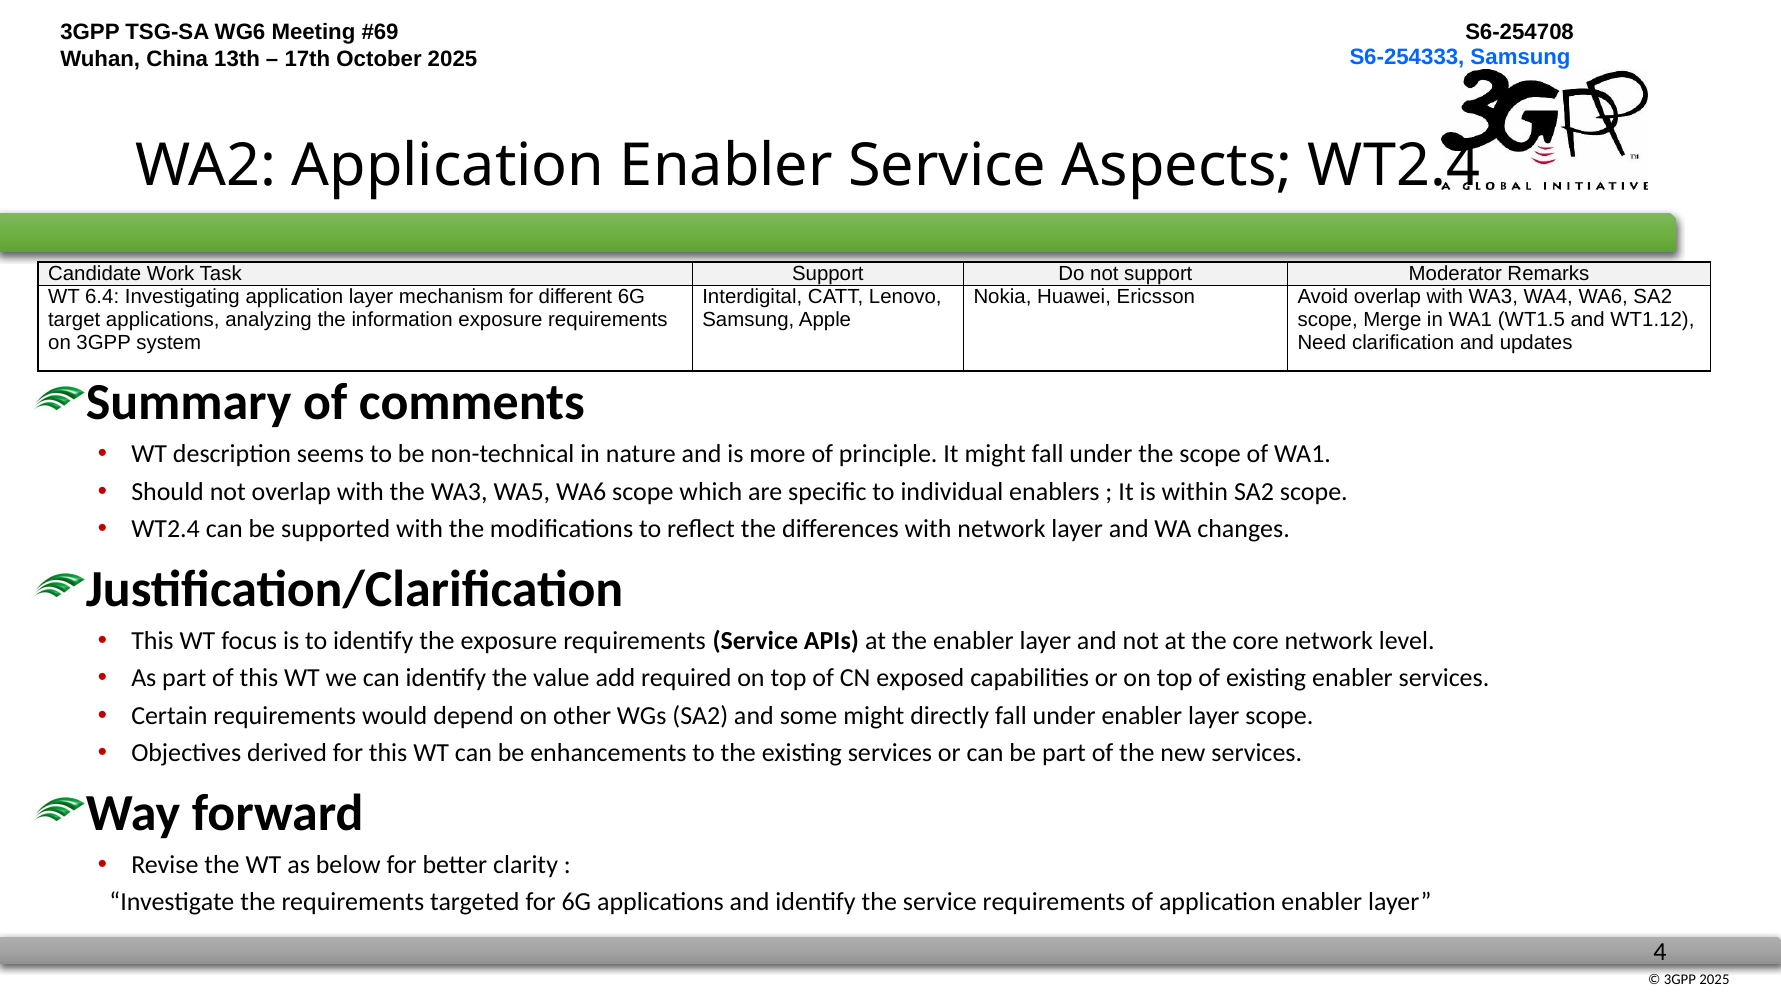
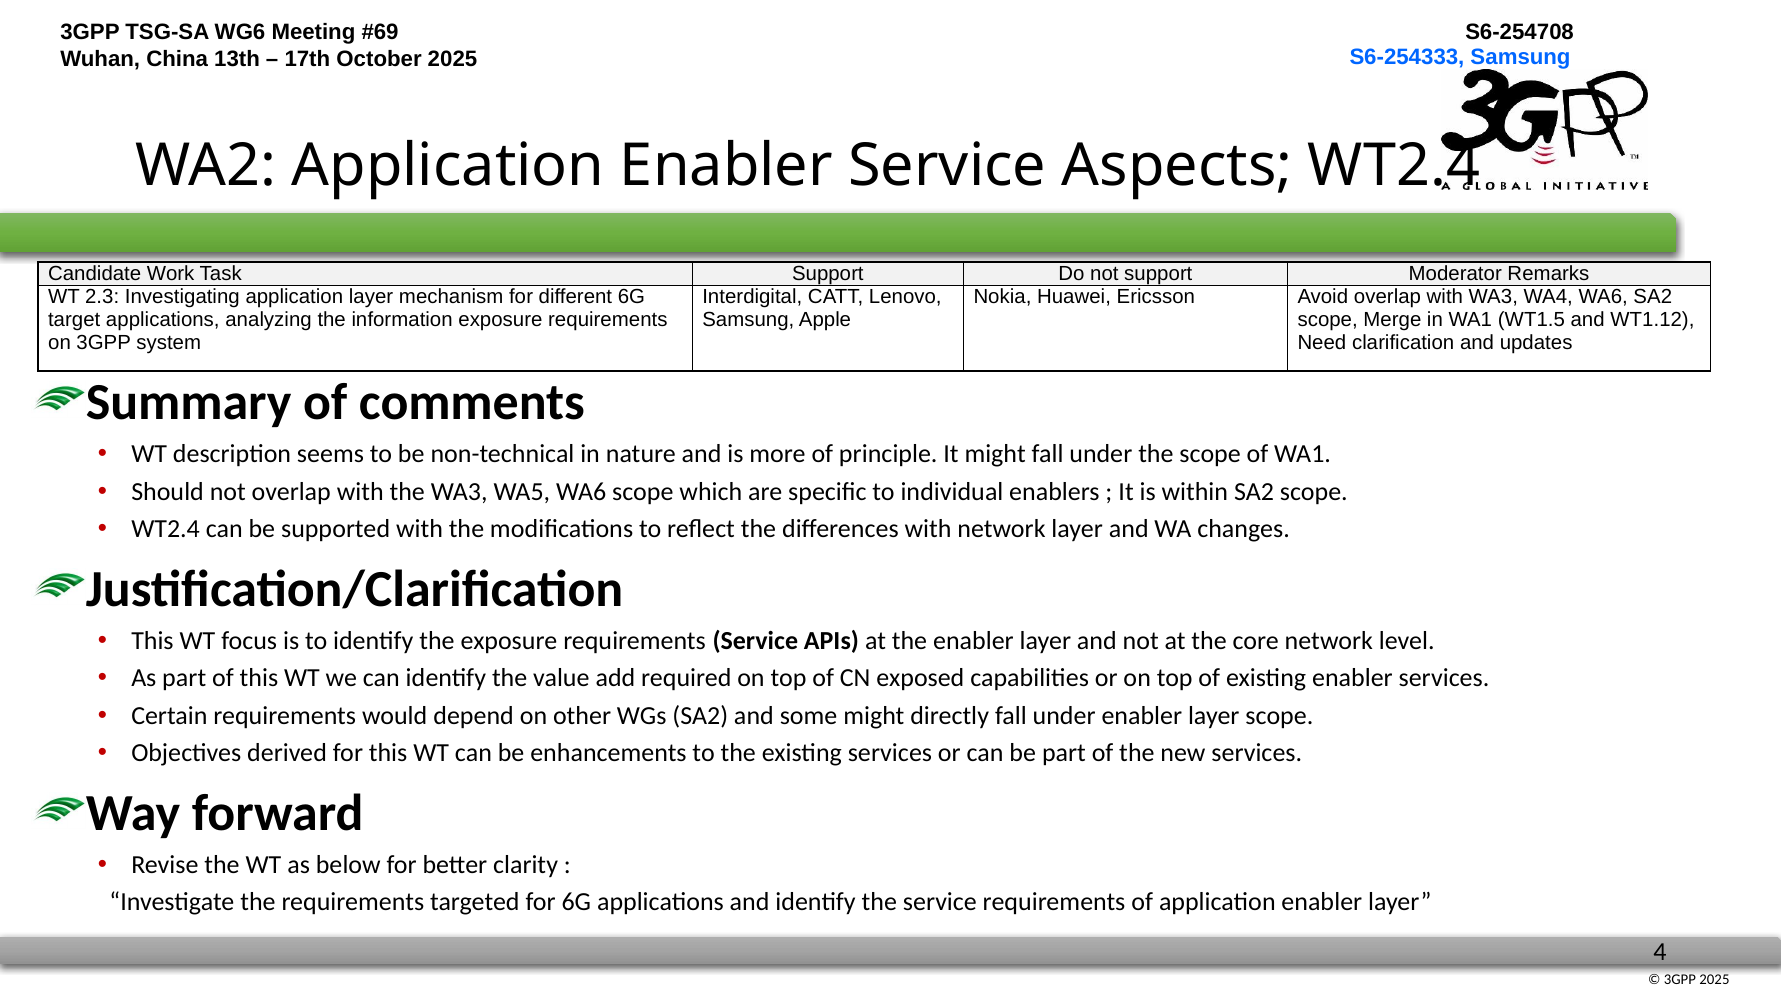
6.4: 6.4 -> 2.3 (102, 297)
